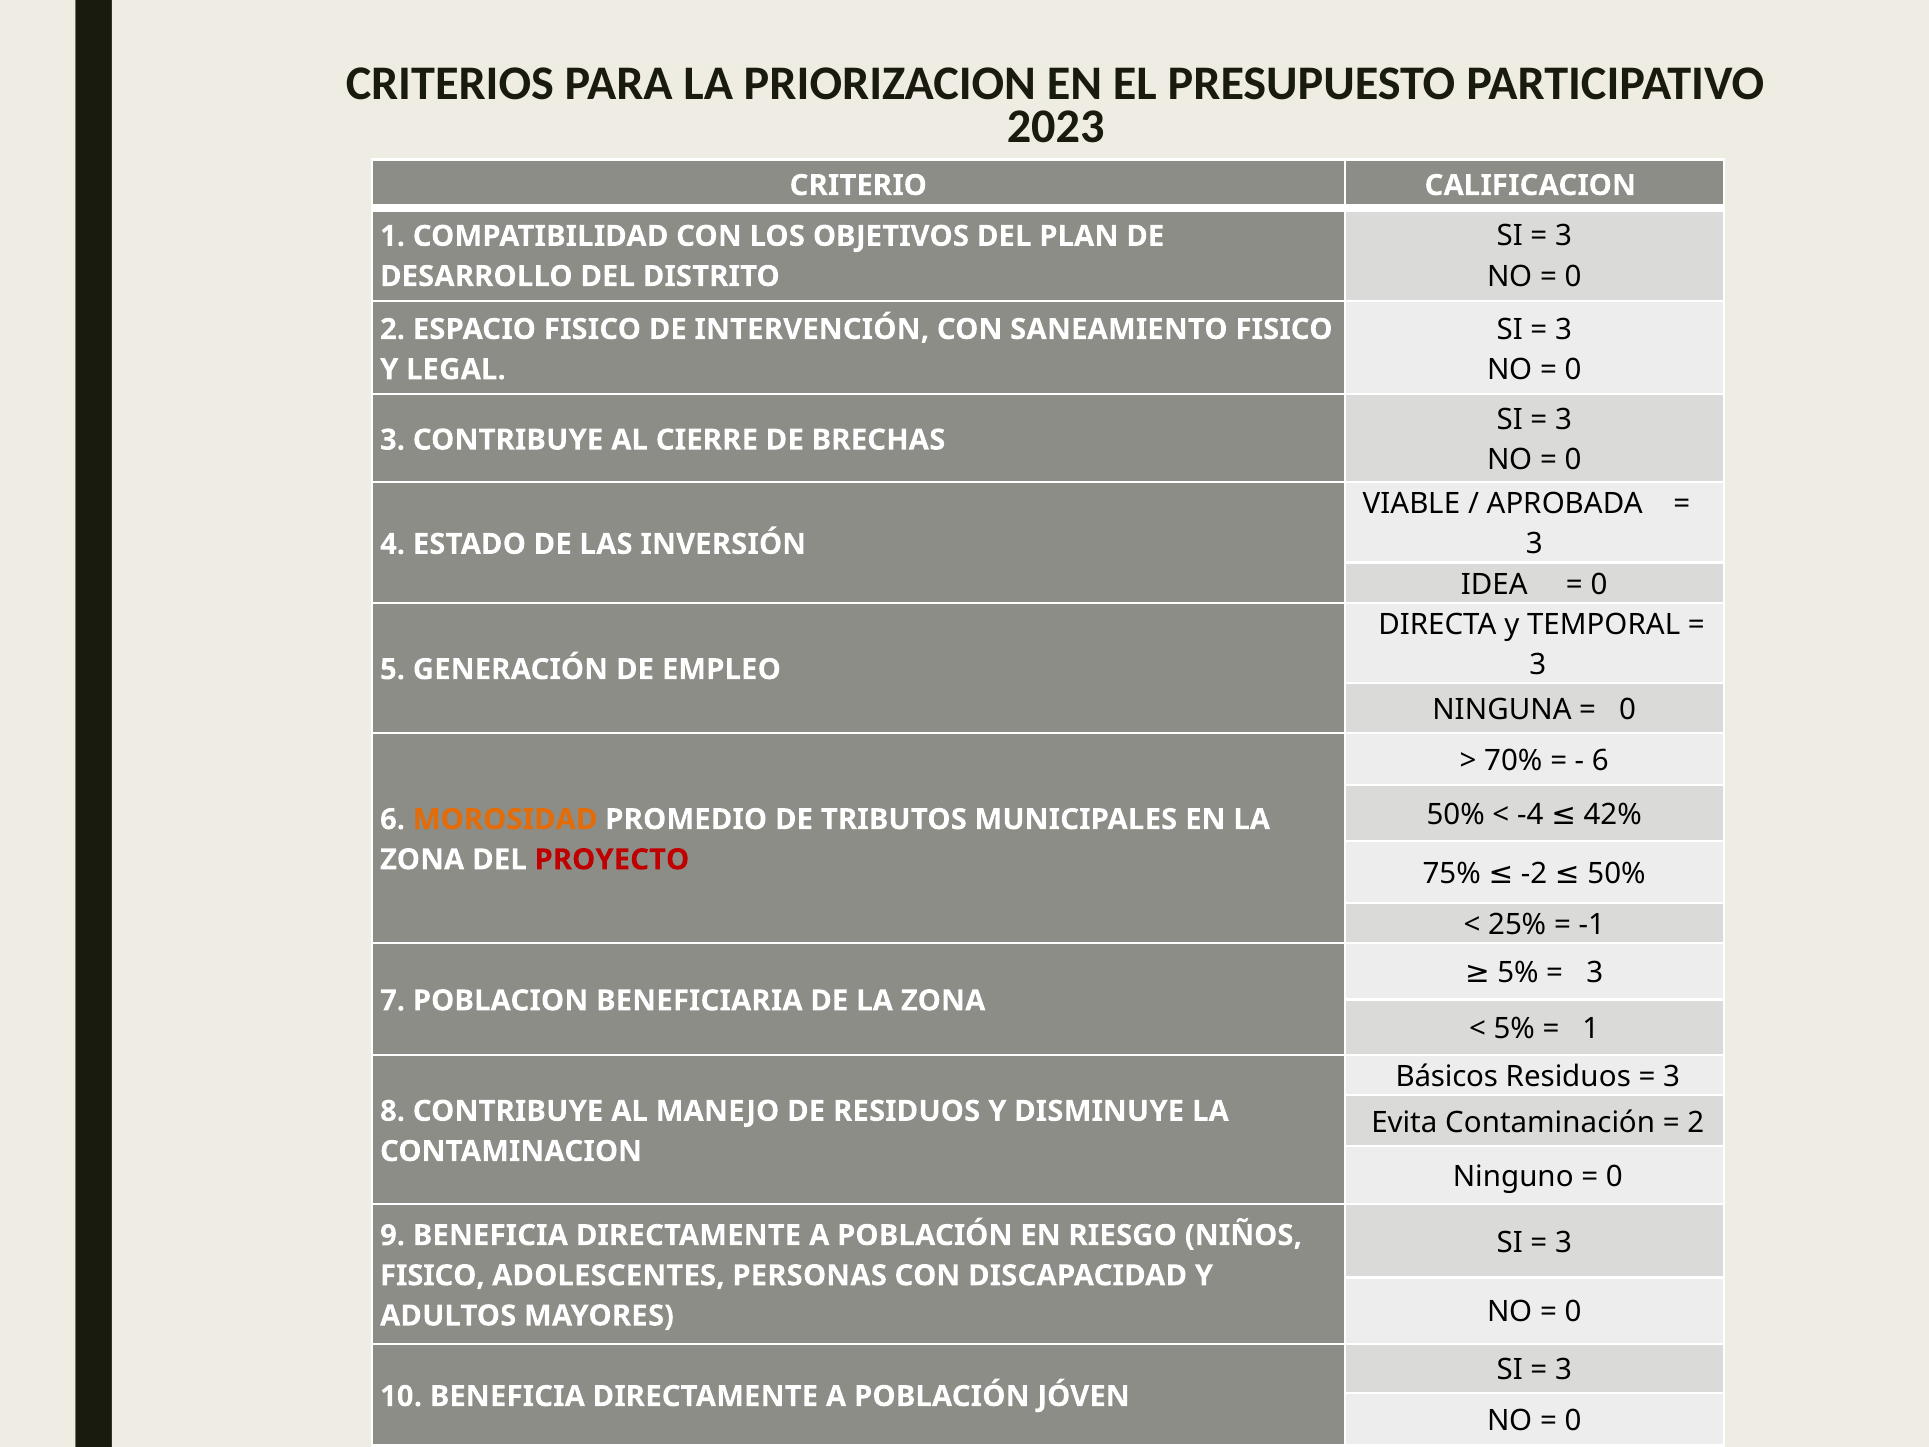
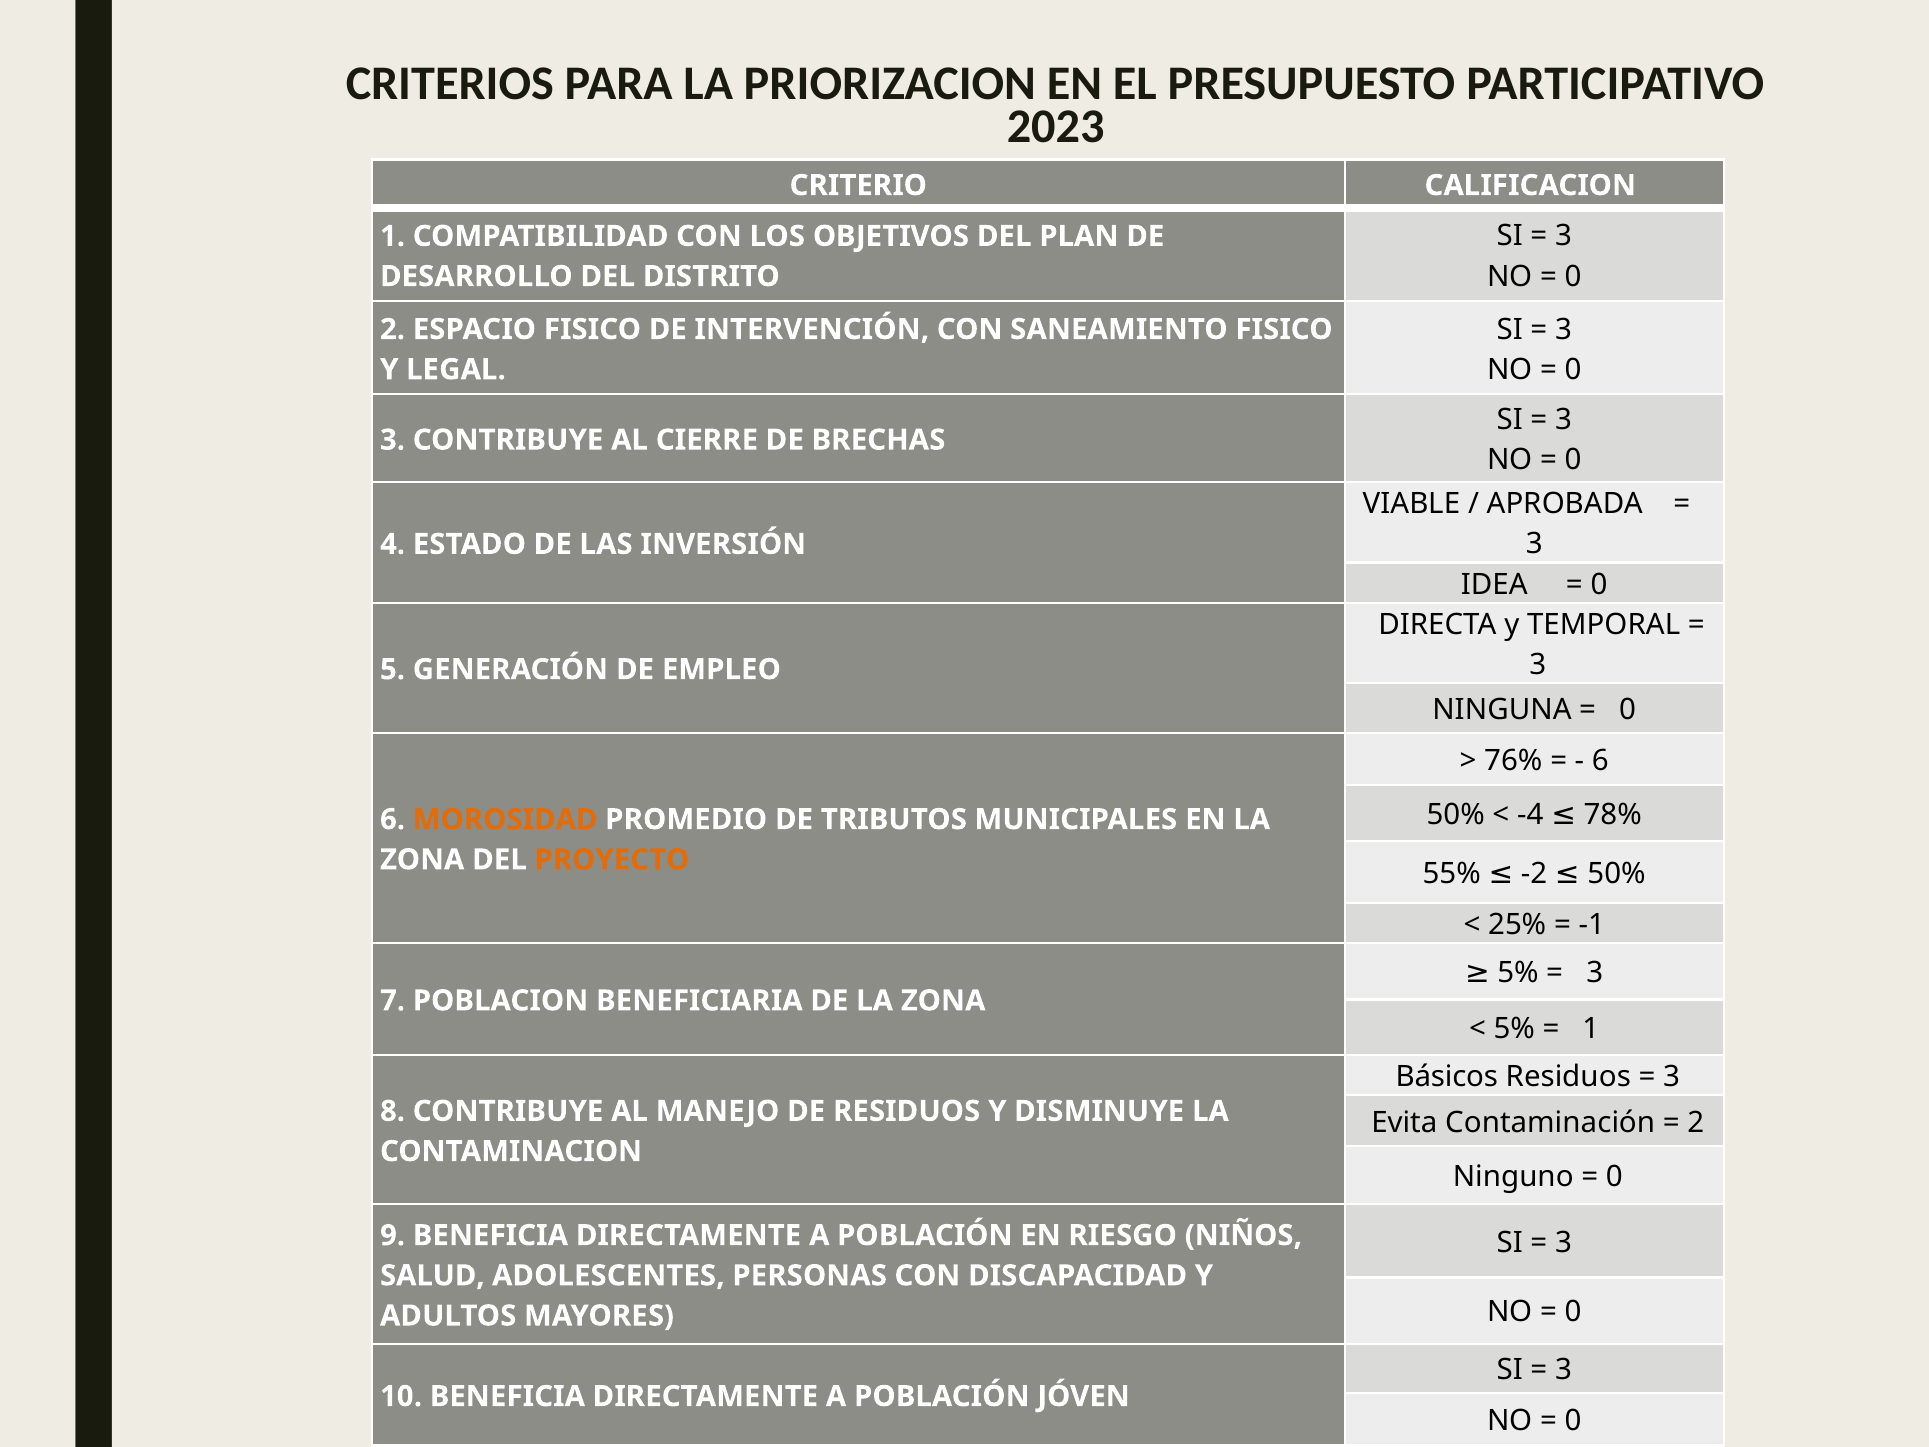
70%: 70% -> 76% (1513, 760)
42%: 42% -> 78% (1613, 814)
PROYECTO colour: red -> orange (612, 860)
75%: 75% -> 55% (1452, 873)
FISICO: FISICO -> SALUD (432, 1275)
